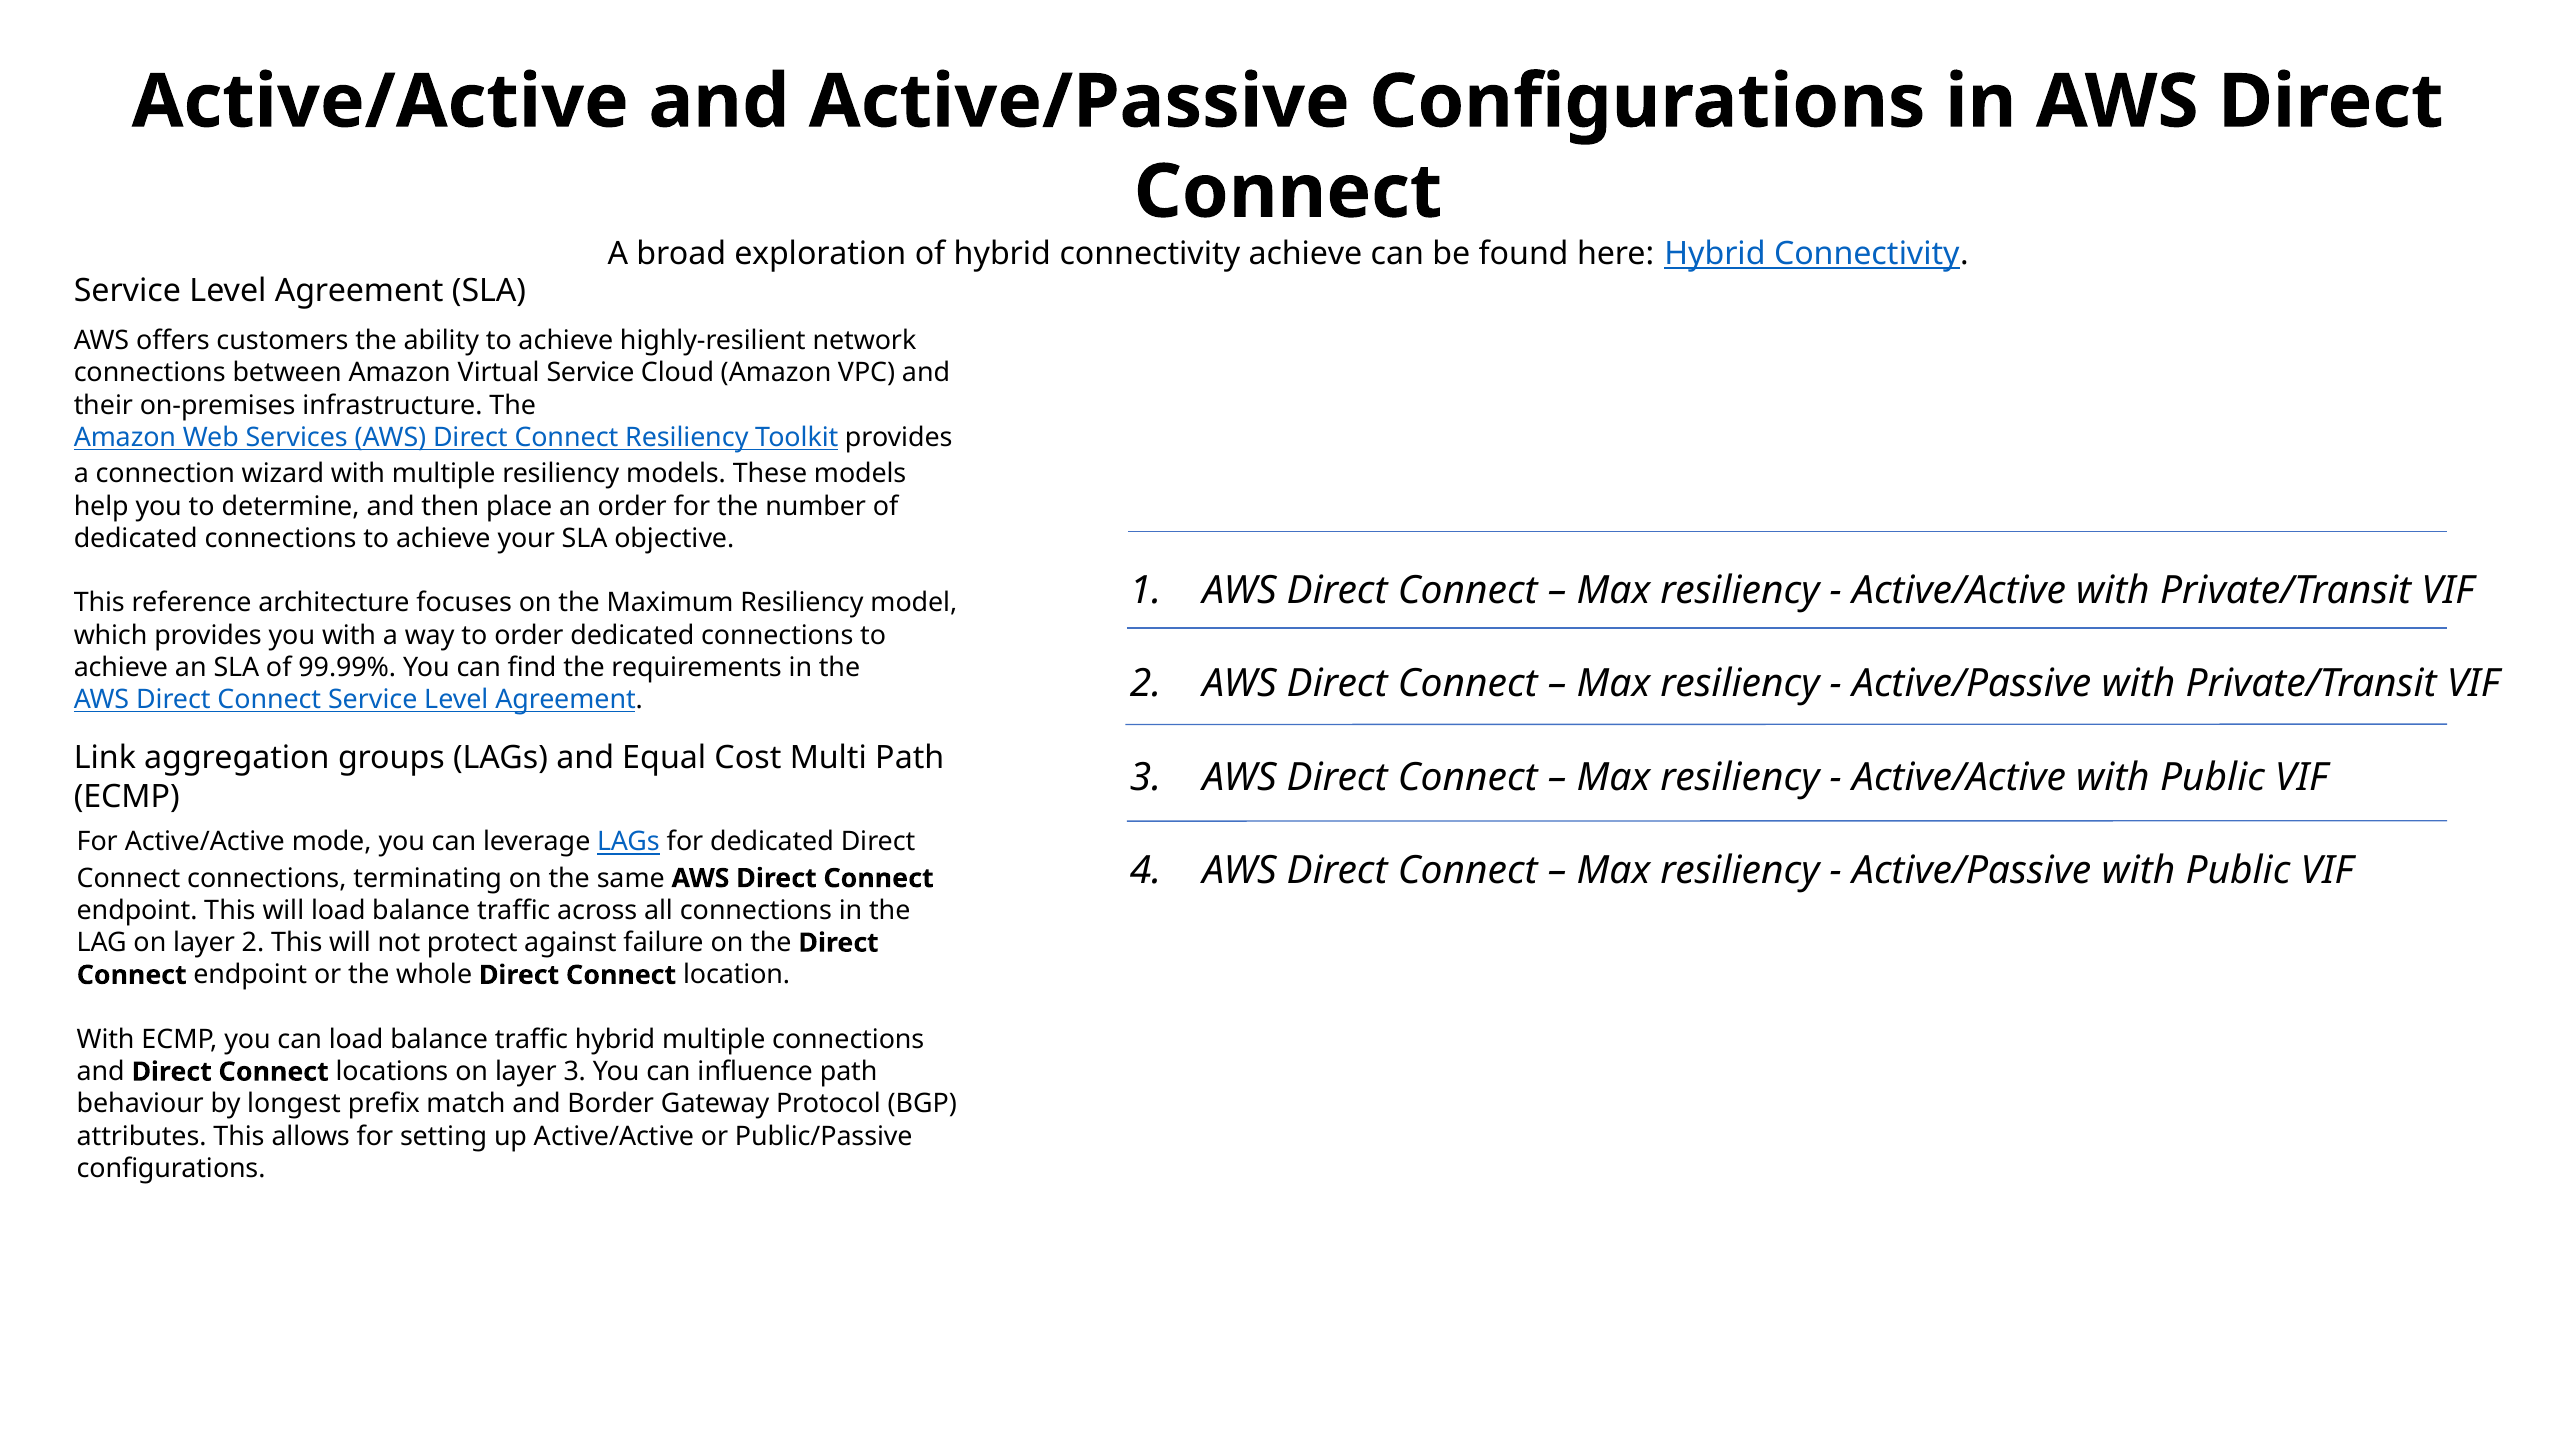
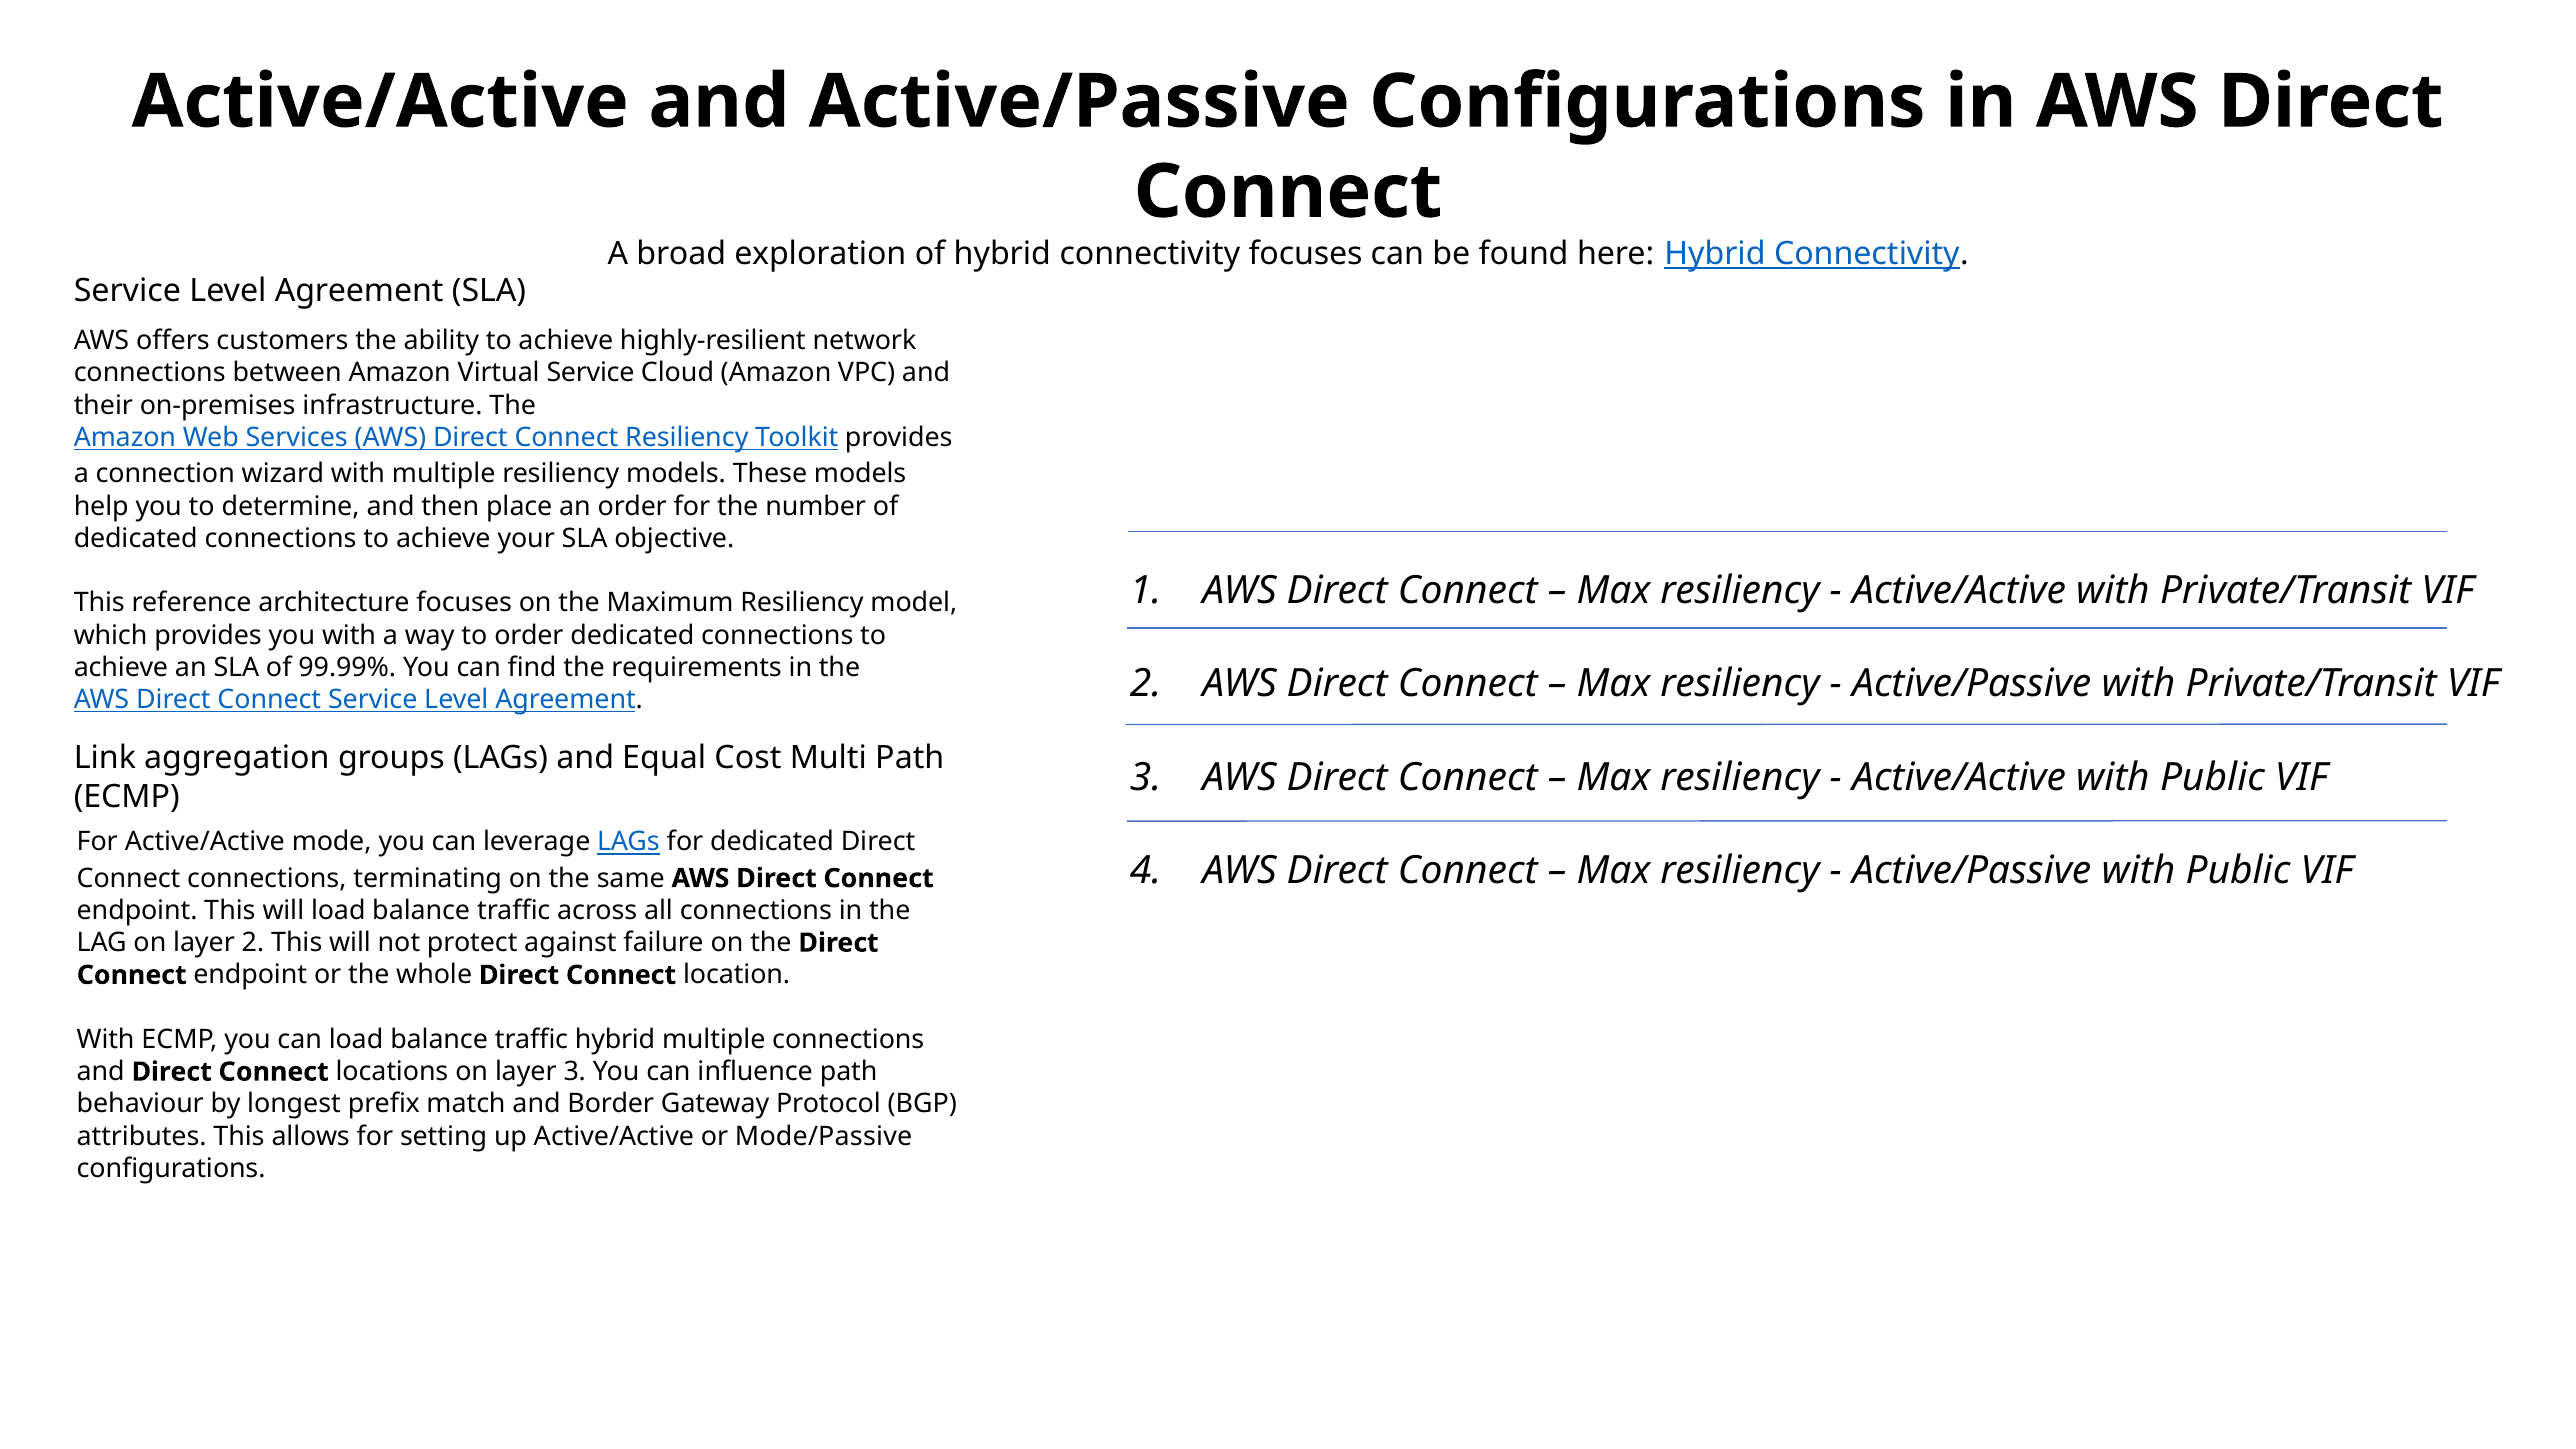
connectivity achieve: achieve -> focuses (1305, 253)
Public/Passive: Public/Passive -> Mode/Passive (824, 1136)
